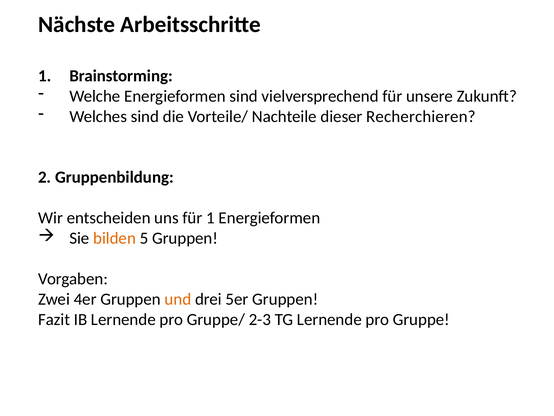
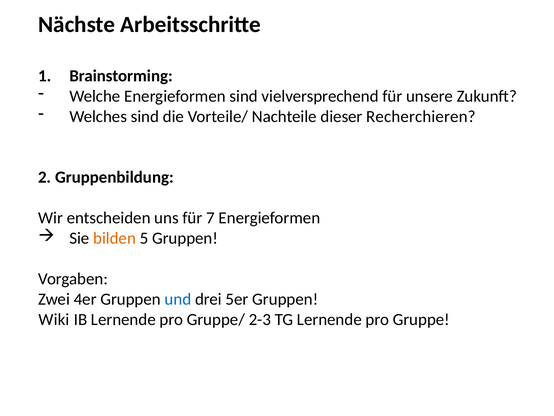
für 1: 1 -> 7 (211, 218)
und colour: orange -> blue (178, 299)
Fazit: Fazit -> Wiki (54, 319)
